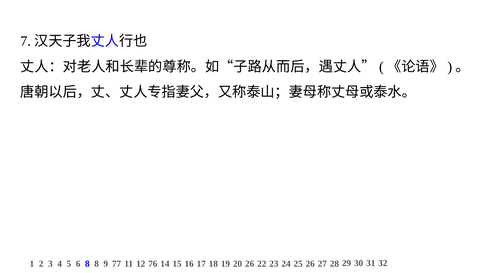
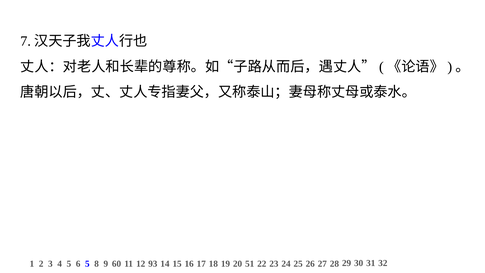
6 8: 8 -> 5 (87, 264)
77: 77 -> 60 (117, 264)
76: 76 -> 93 (153, 264)
20 26: 26 -> 51 (250, 264)
